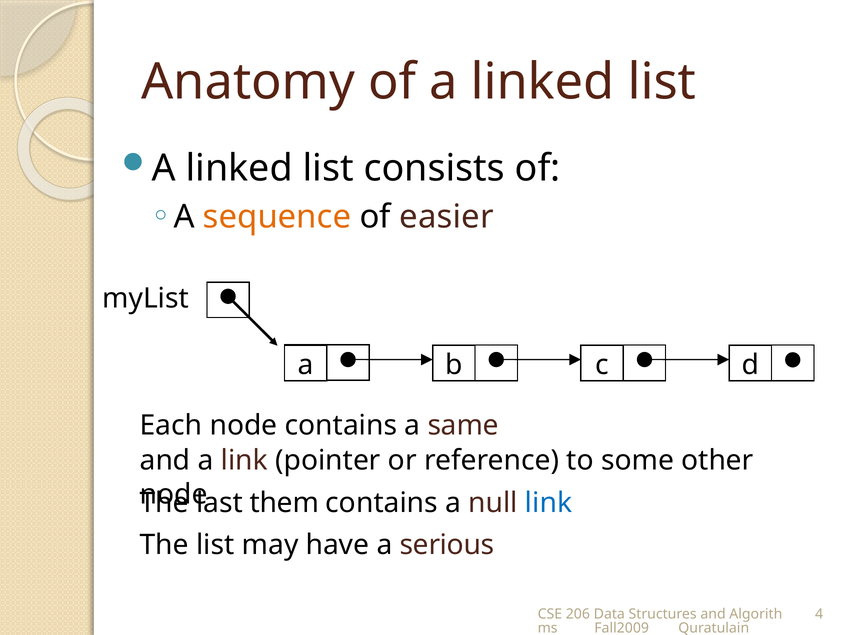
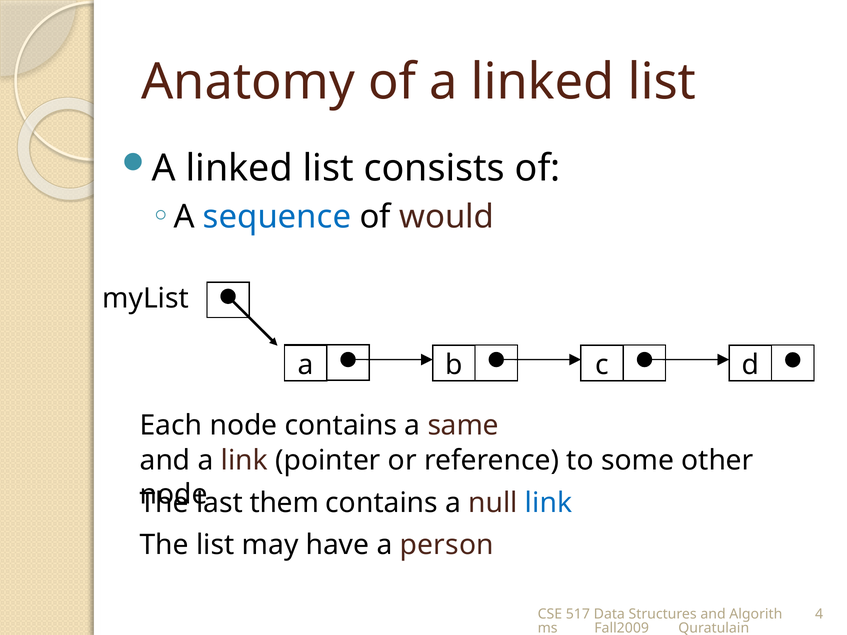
sequence colour: orange -> blue (277, 217)
easier: easier -> would (447, 217)
serious: serious -> person (447, 545)
206: 206 -> 517 (578, 614)
